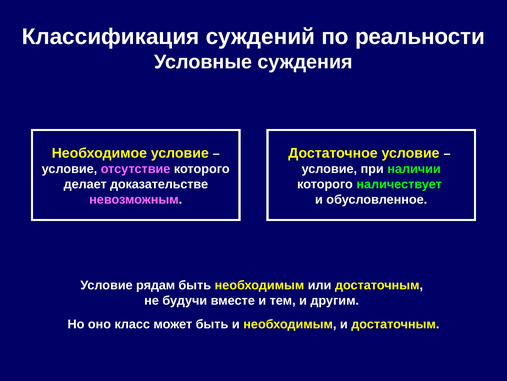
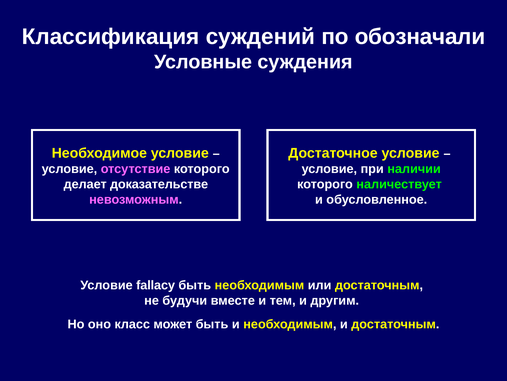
реальности: реальности -> обозначали (420, 37)
рядам: рядам -> fallacy (156, 285)
